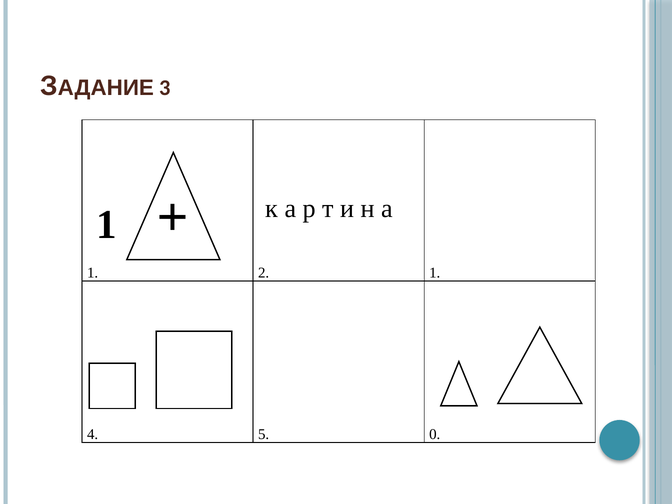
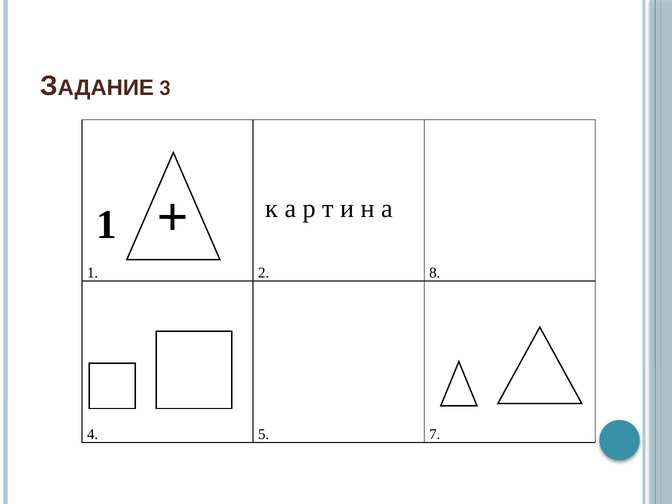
2 1: 1 -> 8 (435, 273)
0: 0 -> 7 (435, 434)
